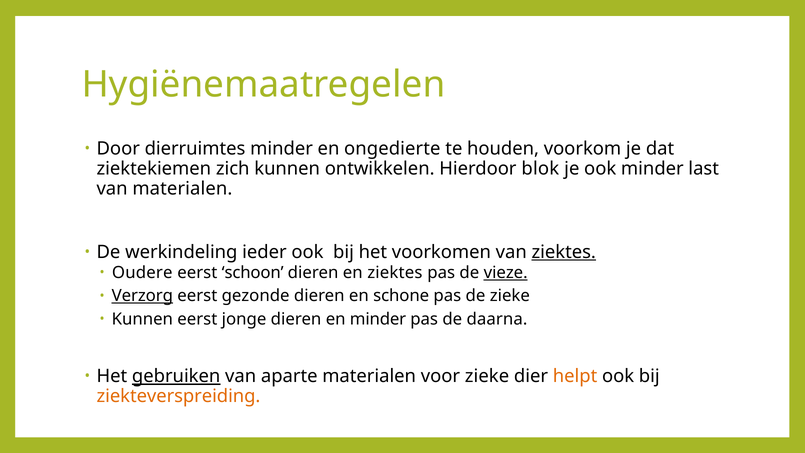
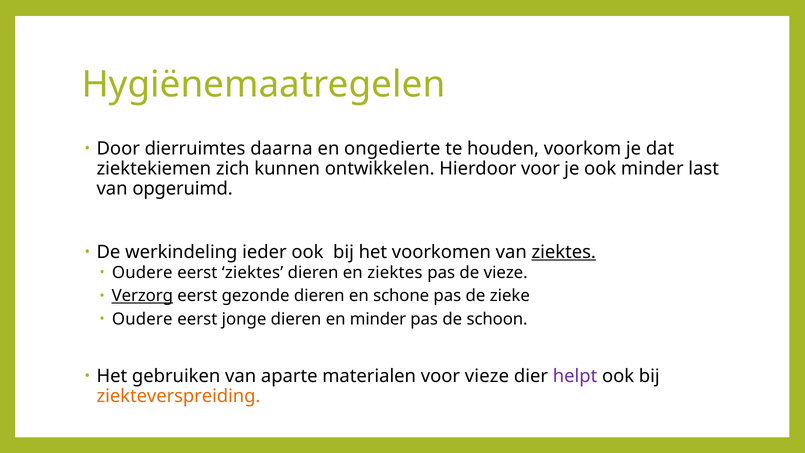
dierruimtes minder: minder -> daarna (281, 149)
Hierdoor blok: blok -> voor (540, 169)
van materialen: materialen -> opgeruimd (183, 189)
eerst schoon: schoon -> ziektes (253, 273)
vieze underline: present -> none (506, 273)
Kunnen: Kunnen -> Oudere (142, 319)
daarna: daarna -> schoon (497, 319)
gebruiken underline: present -> none (176, 376)
voor zieke: zieke -> vieze (487, 376)
helpt colour: orange -> purple (575, 376)
